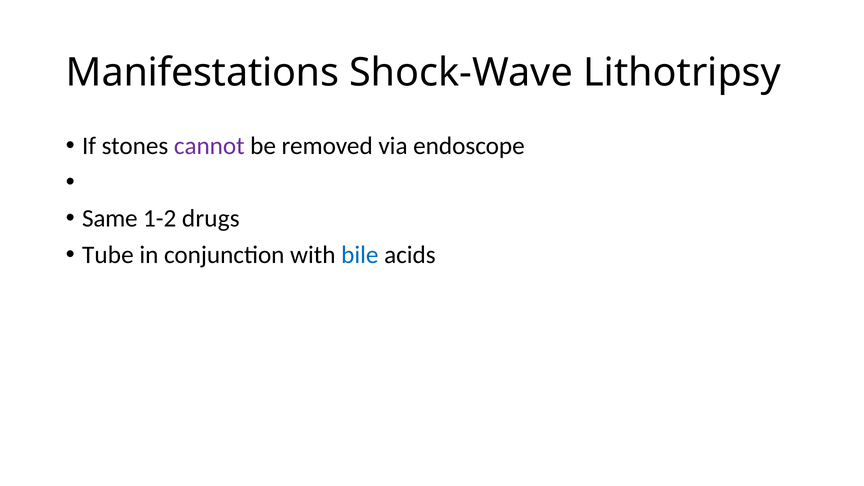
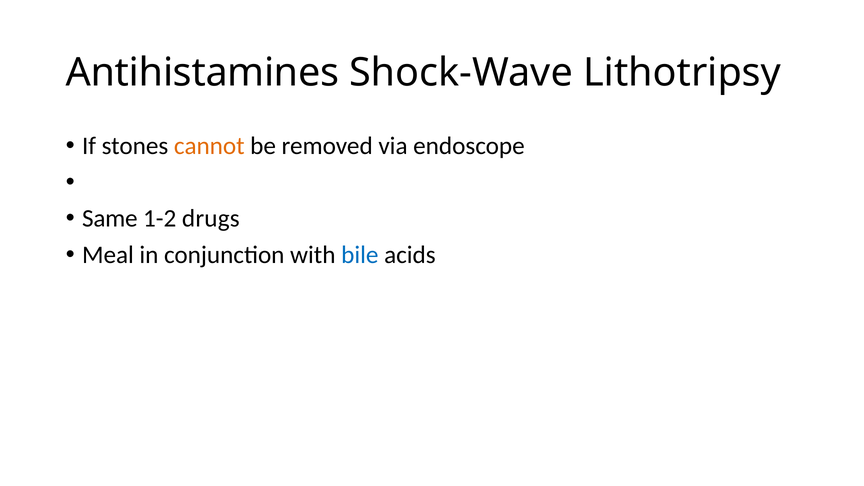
Manifestations: Manifestations -> Antihistamines (202, 73)
cannot colour: purple -> orange (209, 146)
Tube: Tube -> Meal (108, 255)
